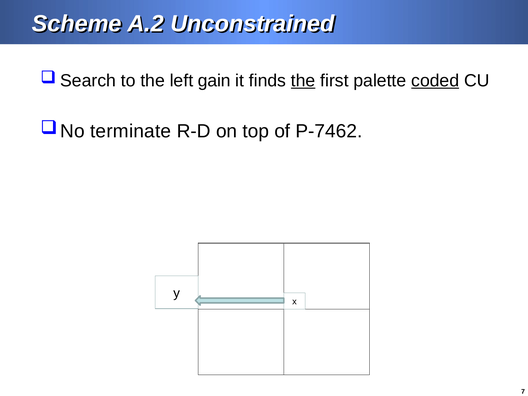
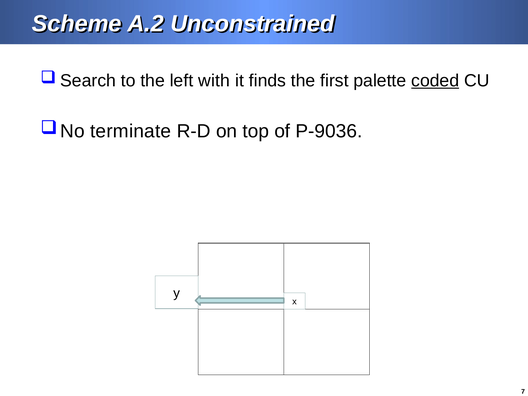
gain: gain -> with (214, 81)
the underline: present -> none (303, 81)
P-7462: P-7462 -> P-9036 (329, 131)
